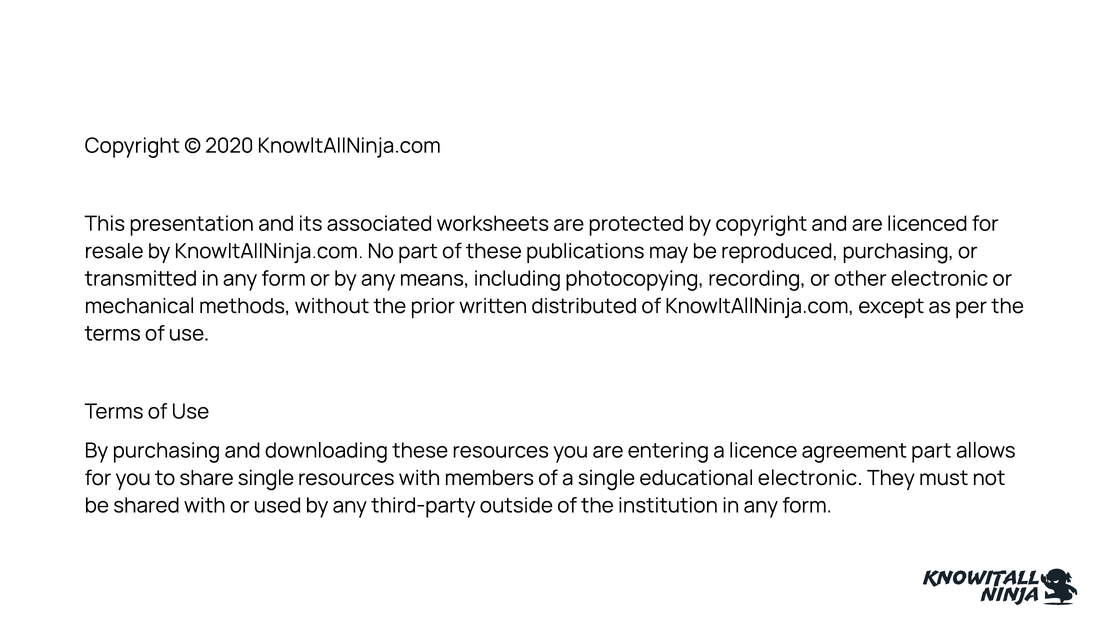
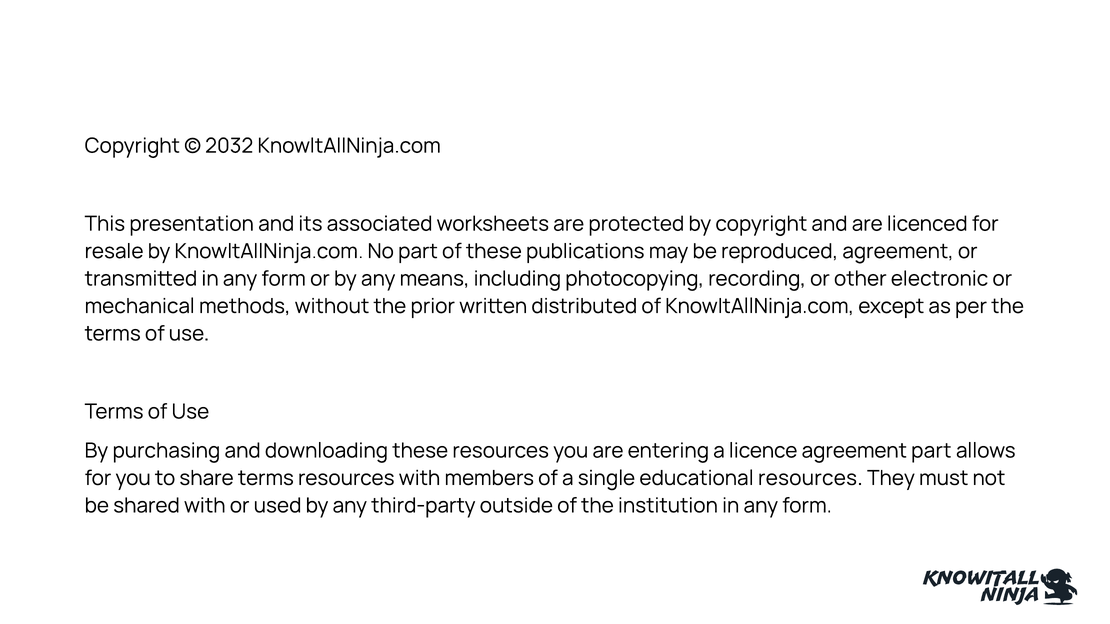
2020: 2020 -> 2032 (229, 146)
reproduced purchasing: purchasing -> agreement (898, 251)
share single: single -> terms (266, 478)
educational electronic: electronic -> resources (810, 478)
